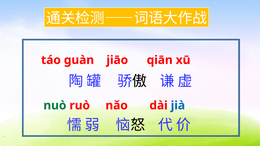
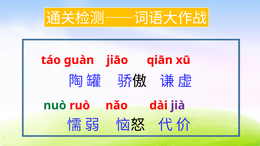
jià colour: blue -> purple (178, 106)
